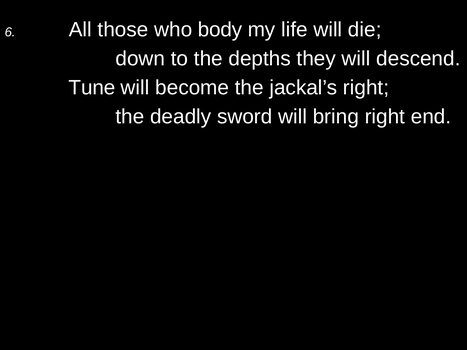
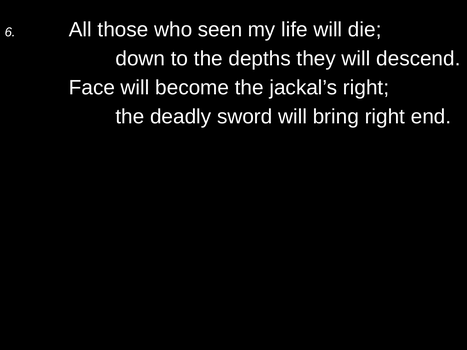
body: body -> seen (220, 30)
Tune: Tune -> Face (92, 88)
